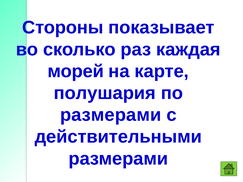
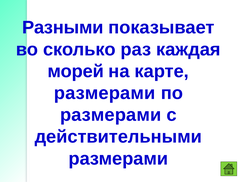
Стороны: Стороны -> Разными (63, 28)
полушария: полушария -> размерами (105, 93)
